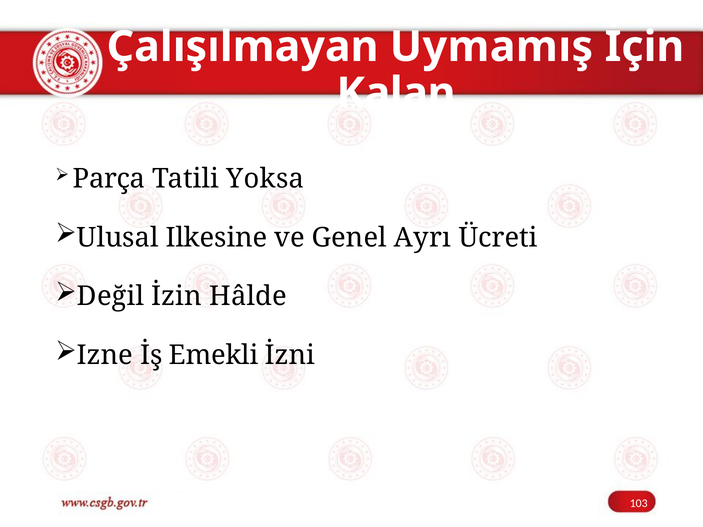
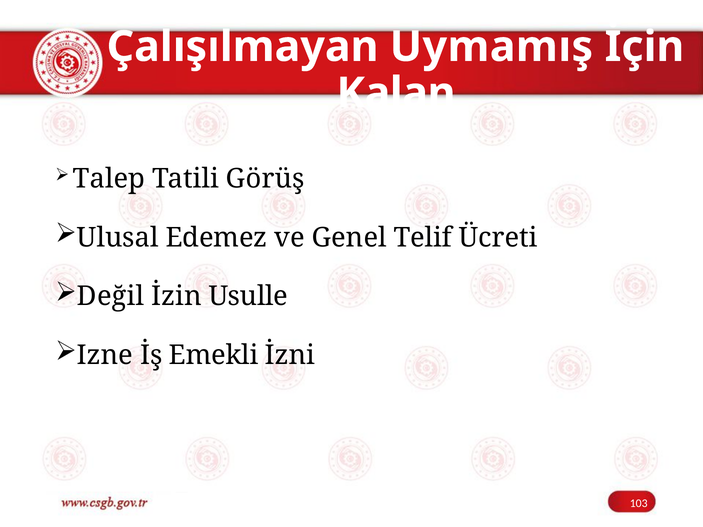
Parça: Parça -> Talep (109, 179)
Yoksa: Yoksa -> Görüş (265, 179)
Ilkesine: Ilkesine -> Edemez (217, 238)
Ayrı: Ayrı -> Telif (423, 238)
Hâlde: Hâlde -> Usulle (248, 297)
